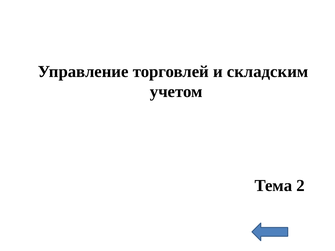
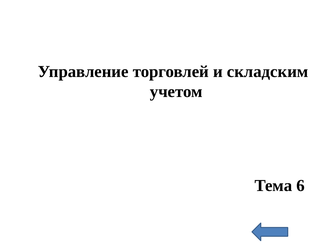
2: 2 -> 6 (301, 186)
